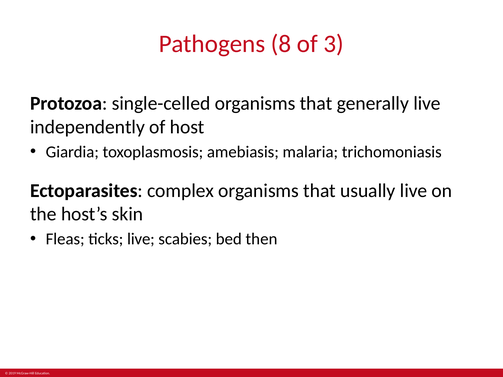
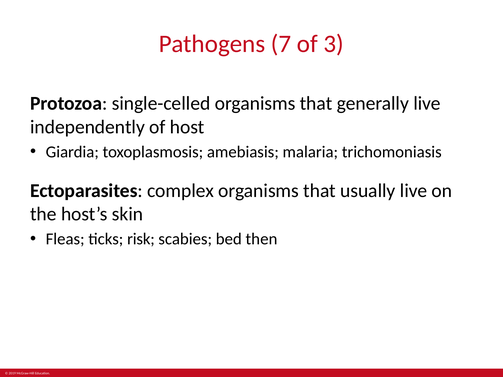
8: 8 -> 7 (281, 44)
ticks live: live -> risk (141, 239)
